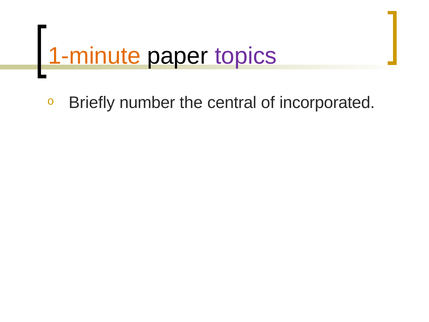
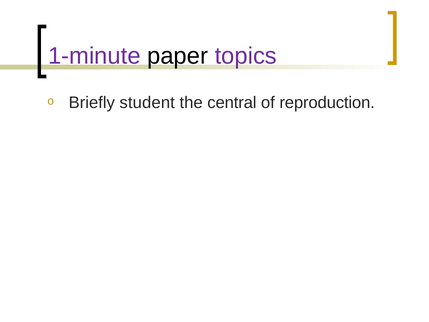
1-minute colour: orange -> purple (94, 56)
number: number -> student (147, 103)
incorporated: incorporated -> reproduction (327, 103)
